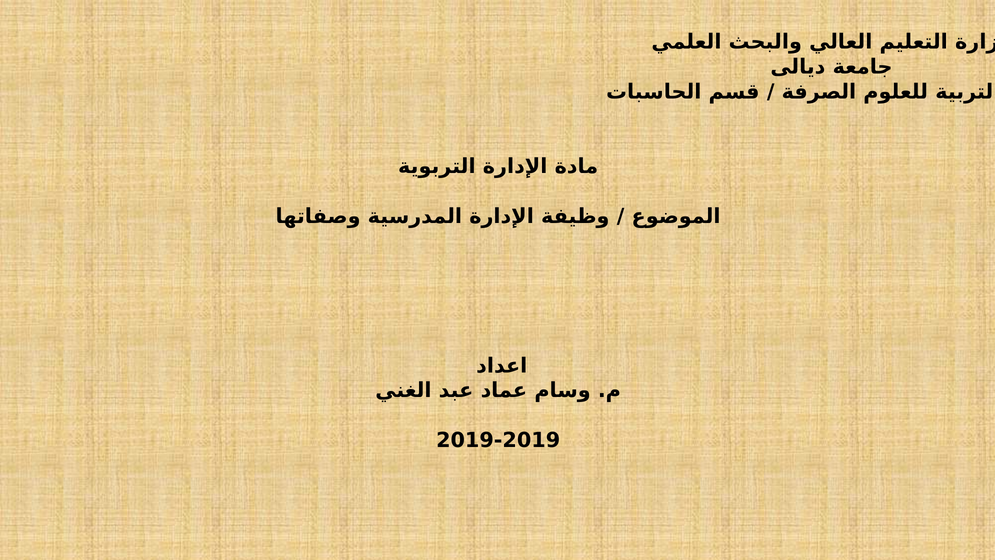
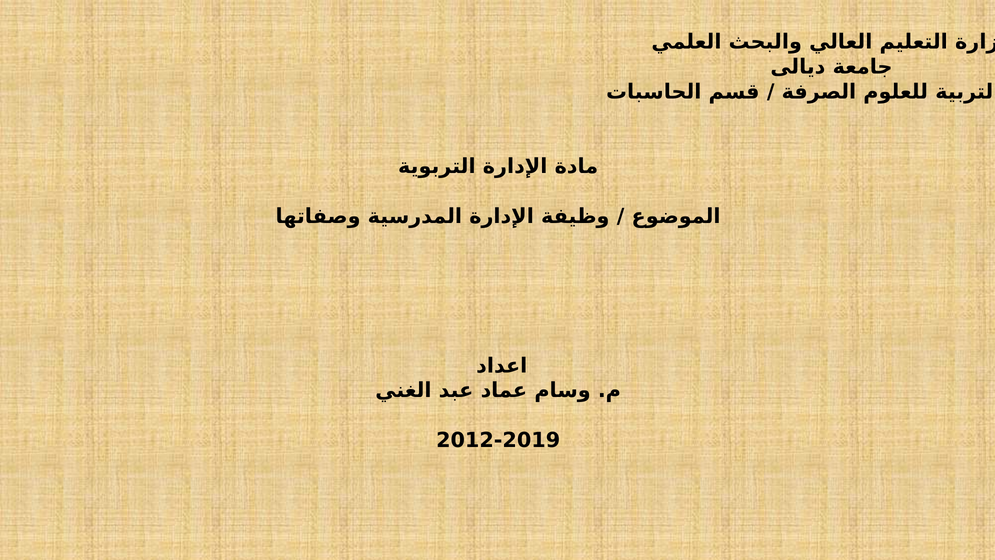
2019-2019: 2019-2019 -> 2012-2019 (498, 440)
